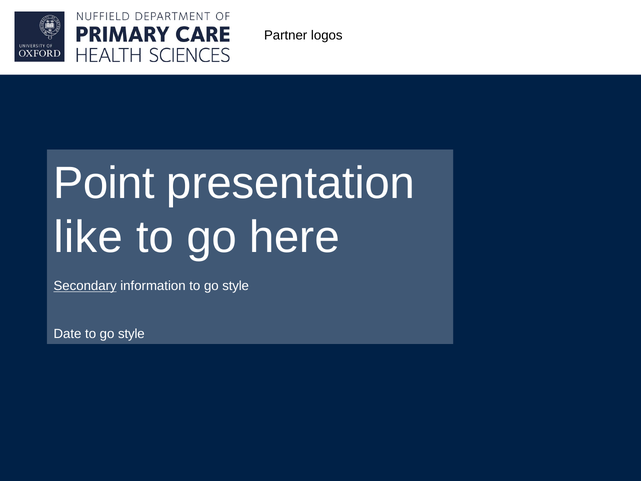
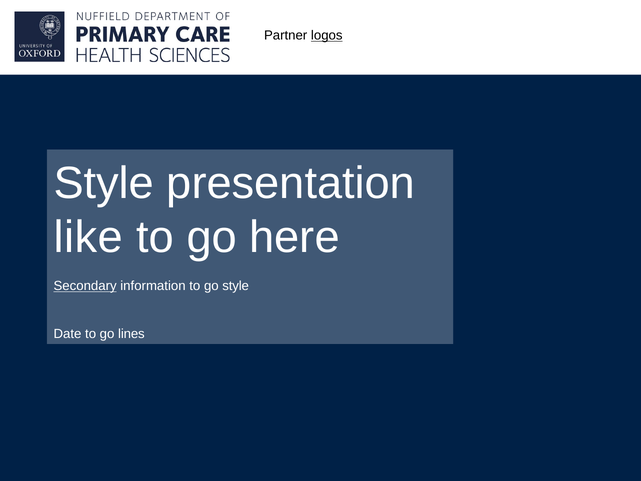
logos underline: none -> present (327, 36)
Point: Point -> Style (104, 183)
Date to go style: style -> lines (131, 334)
